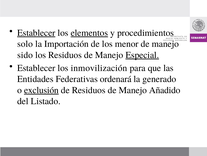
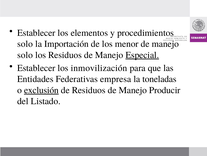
Establecer underline: present -> none (36, 33)
elementos underline: present -> none (89, 33)
sido: sido -> solo (25, 55)
ordenará: ordenará -> empresa (116, 79)
generado: generado -> toneladas (159, 79)
Añadido: Añadido -> Producir (165, 90)
